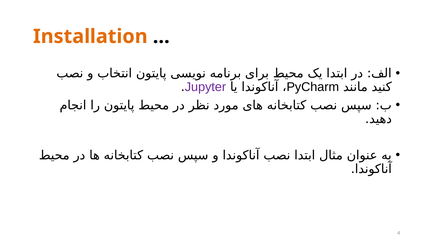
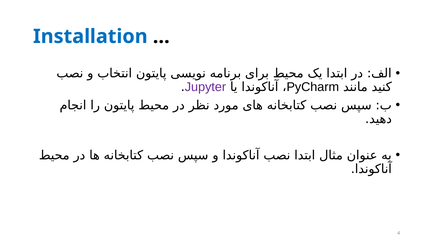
Installation colour: orange -> blue (90, 36)
